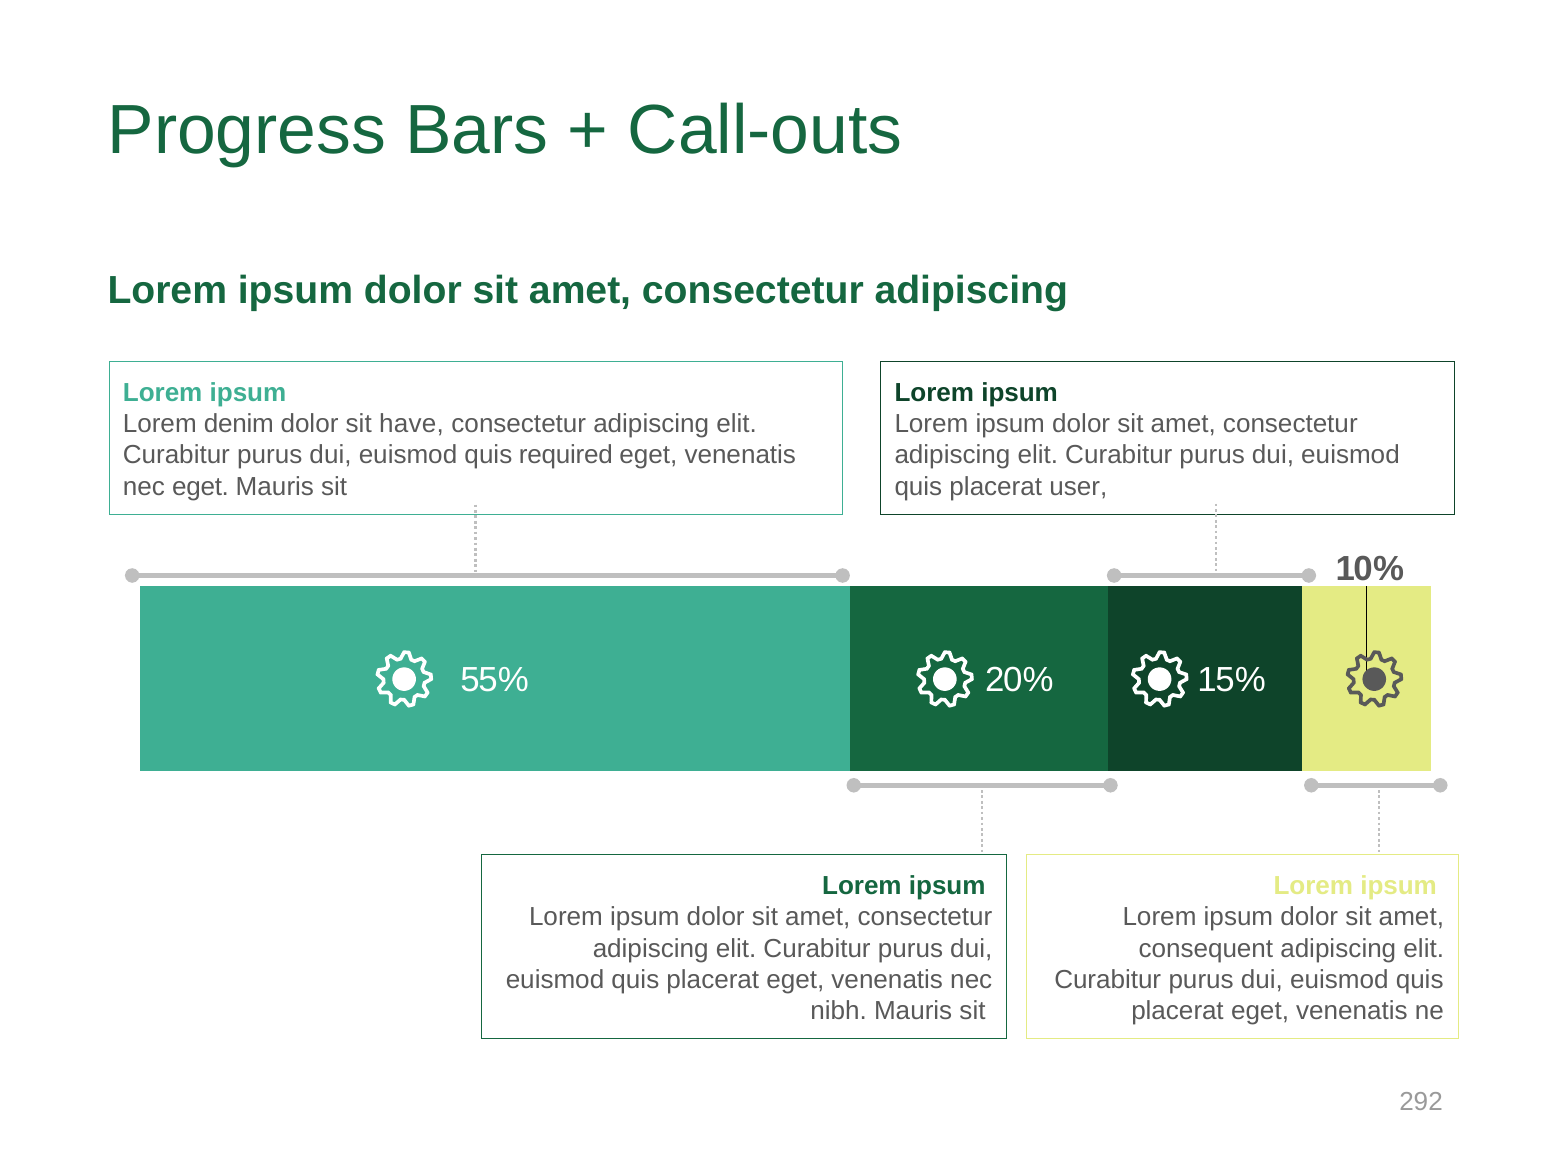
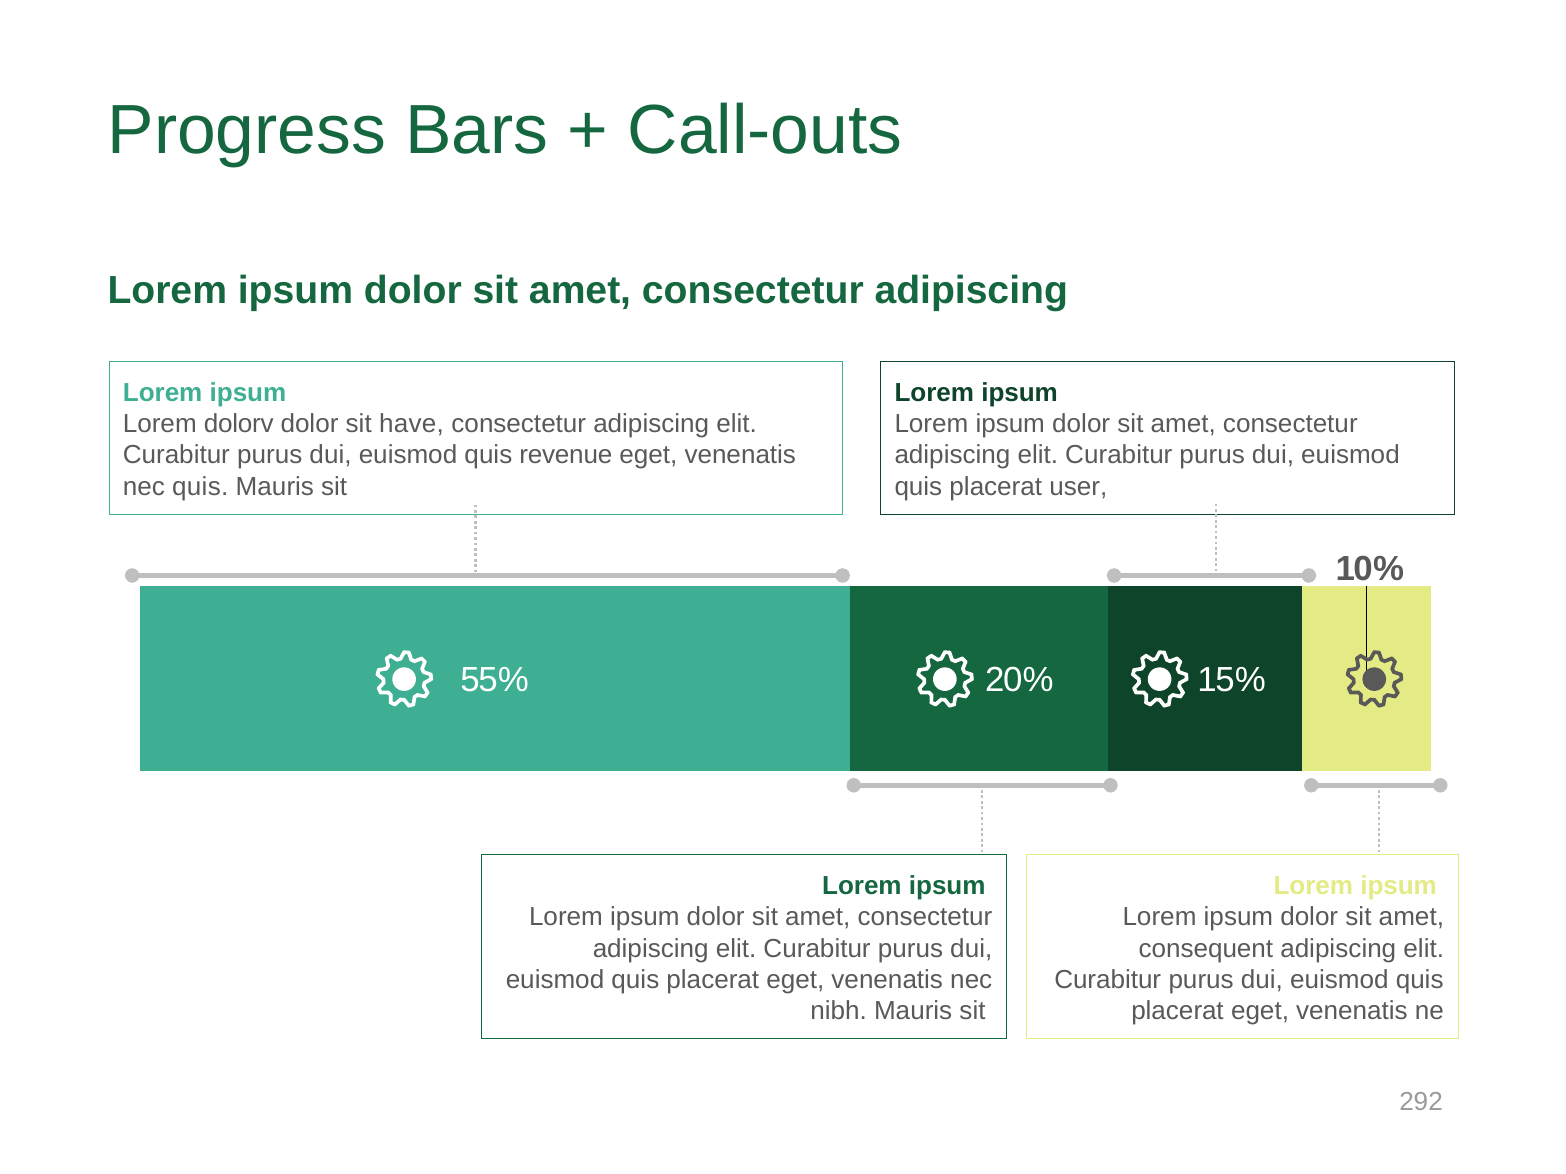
denim: denim -> dolorv (239, 424)
required: required -> revenue (566, 455)
nec eget: eget -> quis (200, 487)
